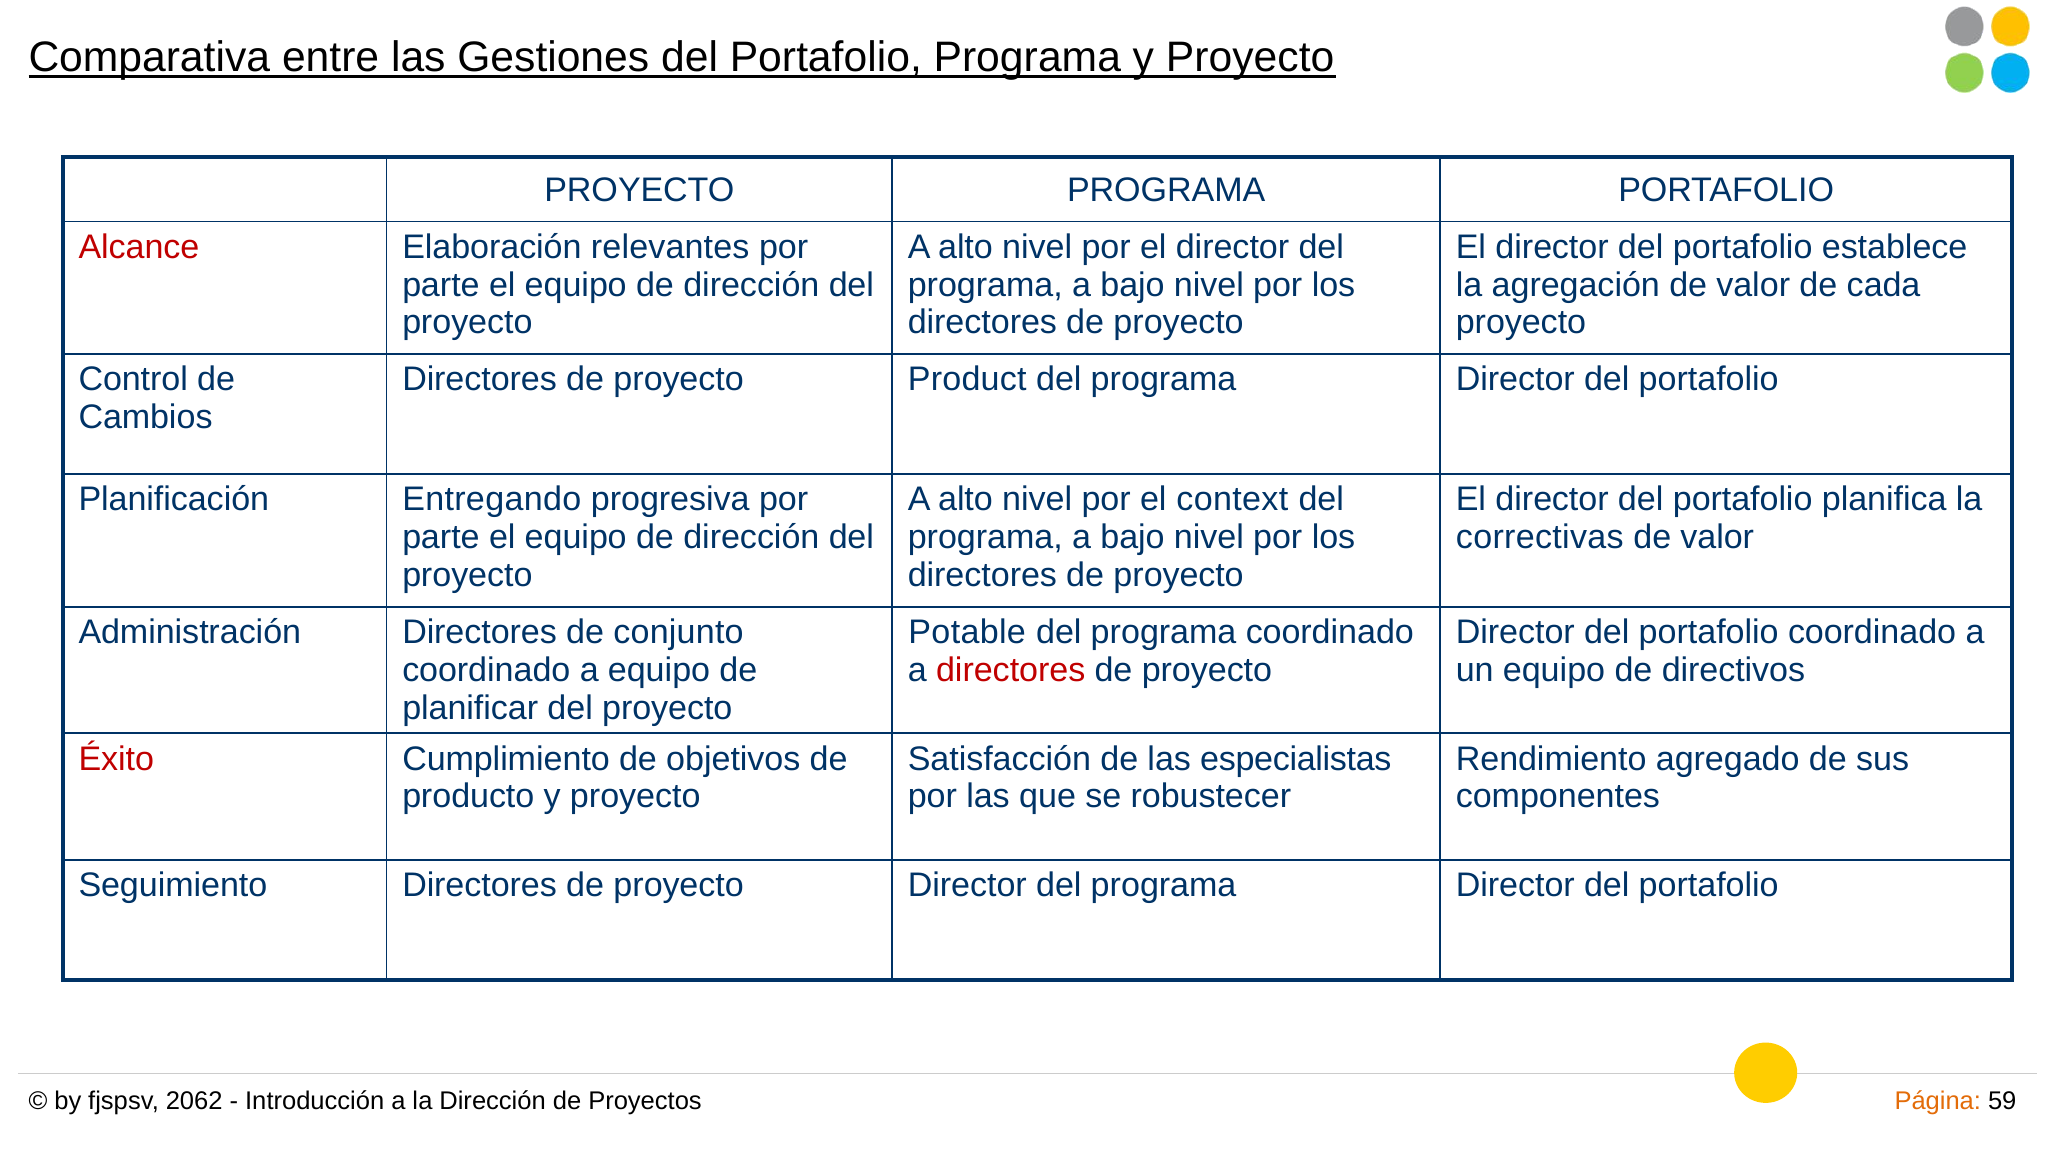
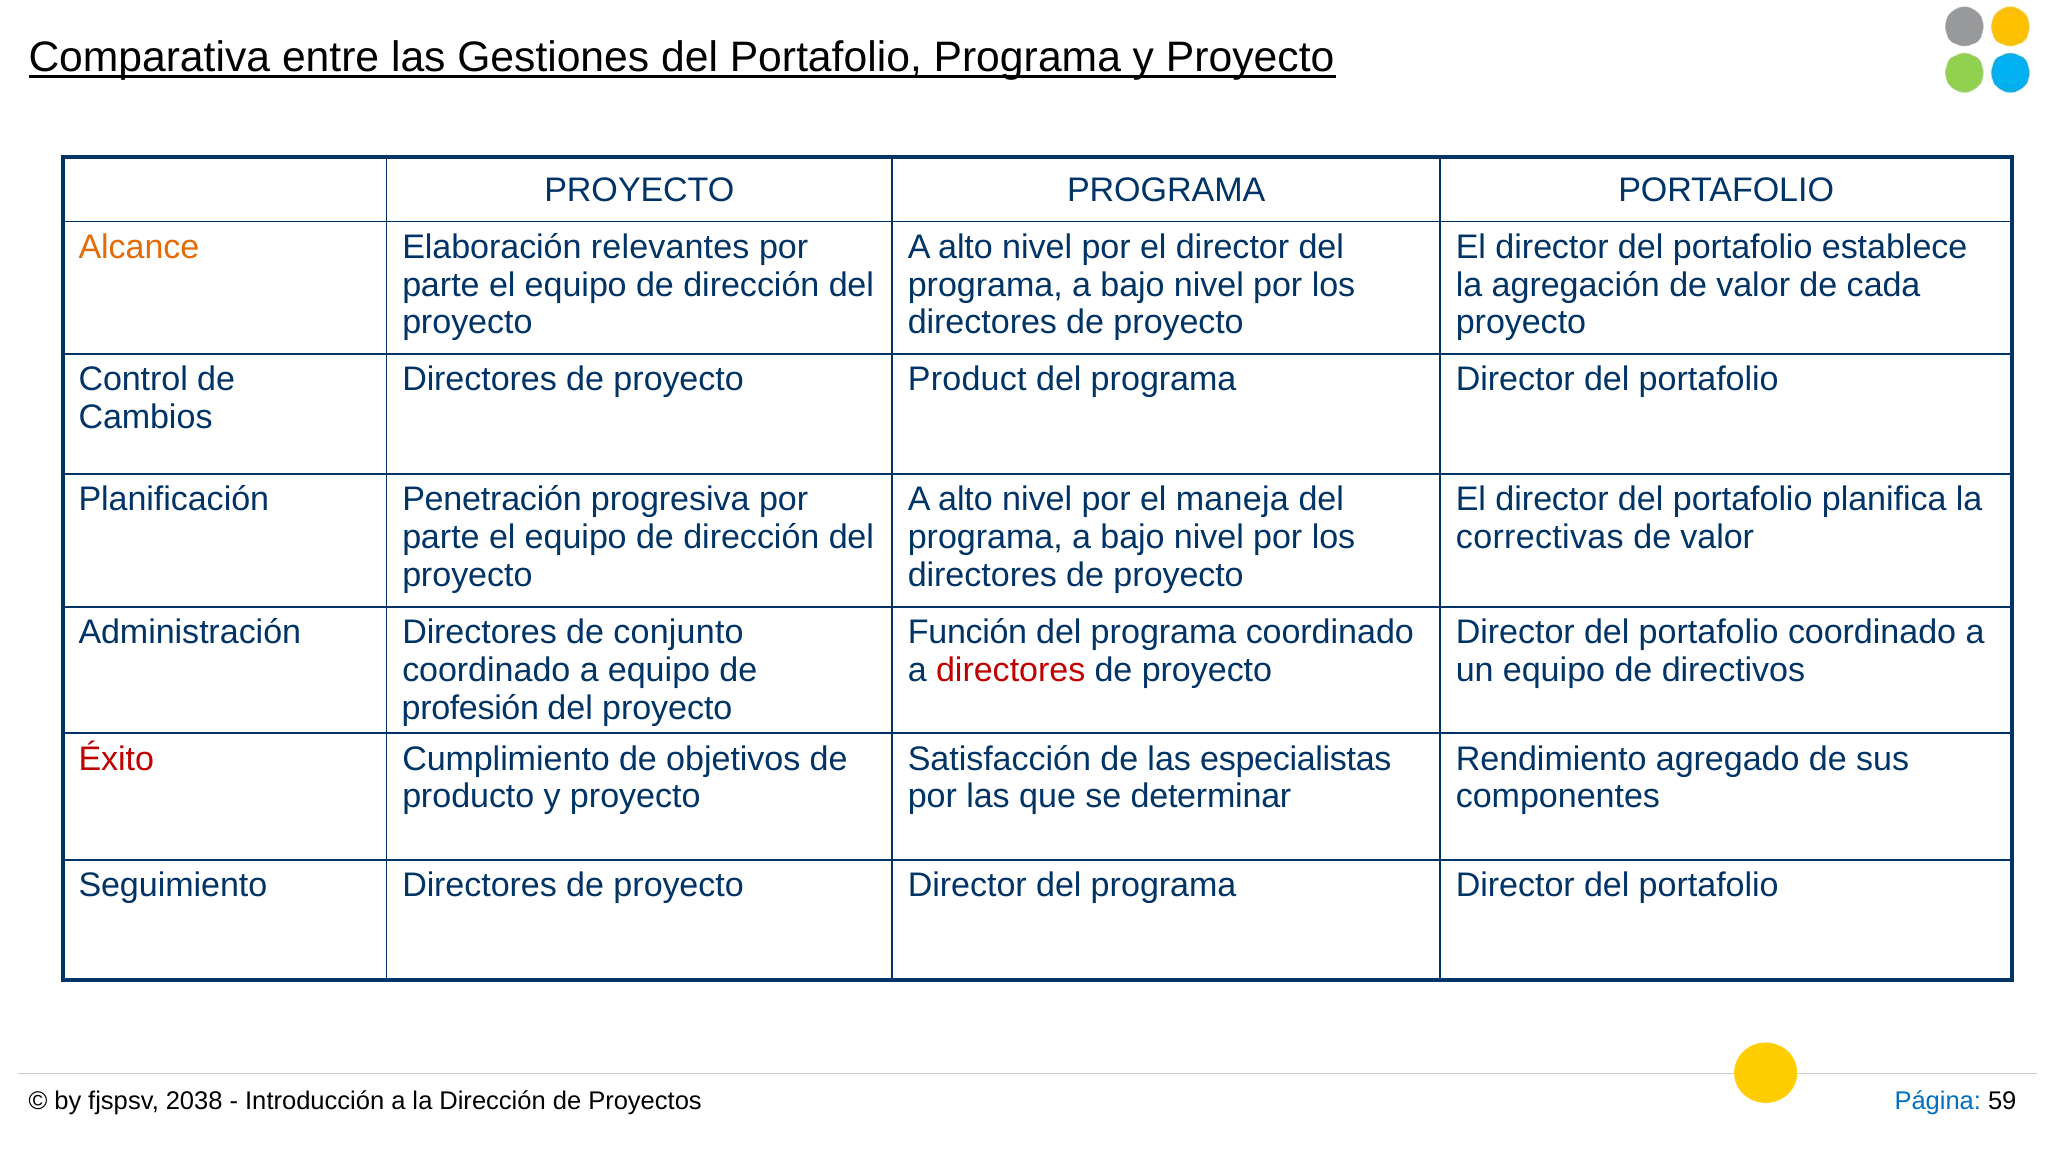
Alcance colour: red -> orange (139, 247)
Entregando: Entregando -> Penetración (492, 500)
context: context -> maneja (1232, 500)
Potable: Potable -> Función (968, 632)
planificar: planificar -> profesión (470, 708)
robustecer: robustecer -> determinar (1211, 797)
2062: 2062 -> 2038 (194, 1101)
Página colour: orange -> blue (1938, 1101)
